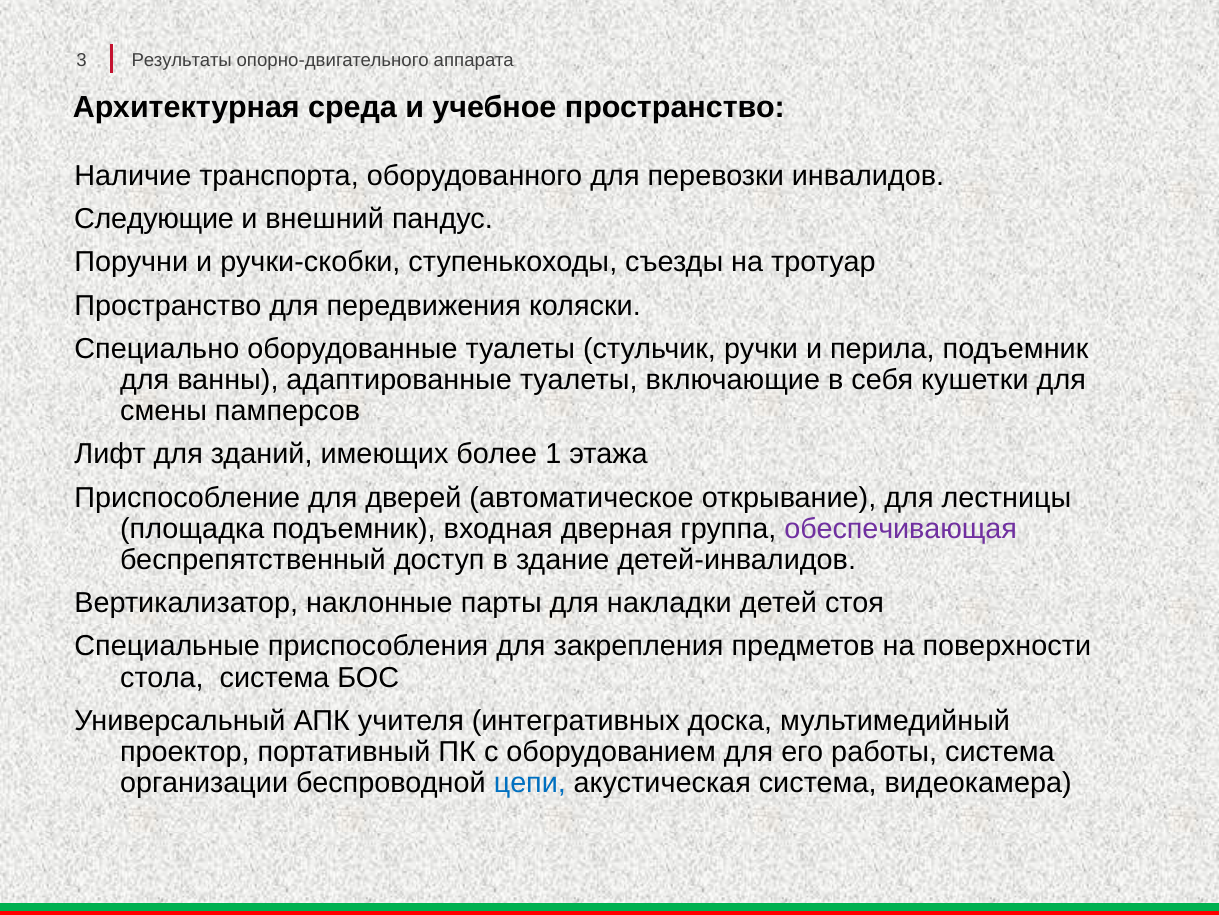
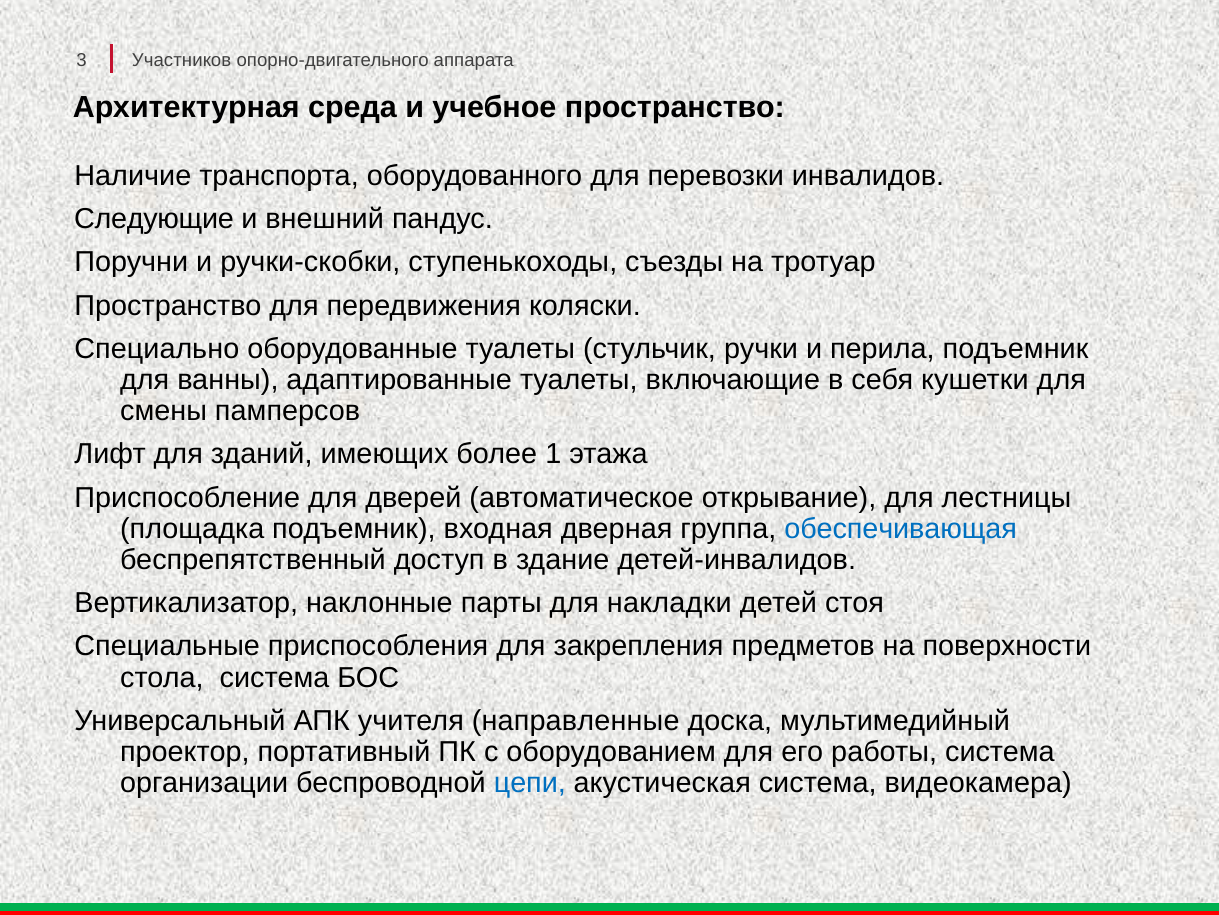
Результаты: Результаты -> Участников (182, 60)
обеспечивающая colour: purple -> blue (901, 528)
интегративных: интегративных -> направленные (576, 720)
